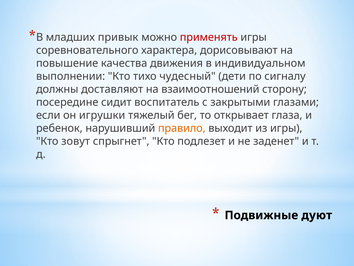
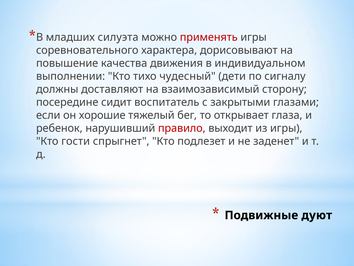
привык: привык -> силуэта (118, 37)
взаимоотношений: взаимоотношений -> взаимозависимый (210, 89)
игрушки: игрушки -> хорошие (102, 115)
правило colour: orange -> red (182, 128)
зовут: зовут -> гости (76, 141)
